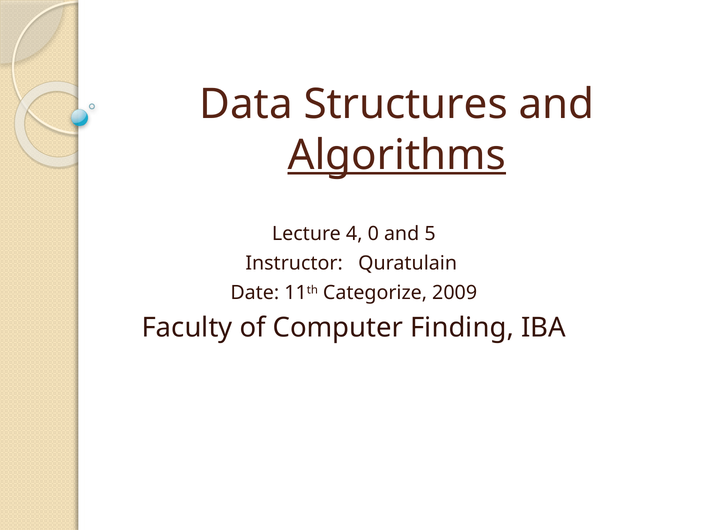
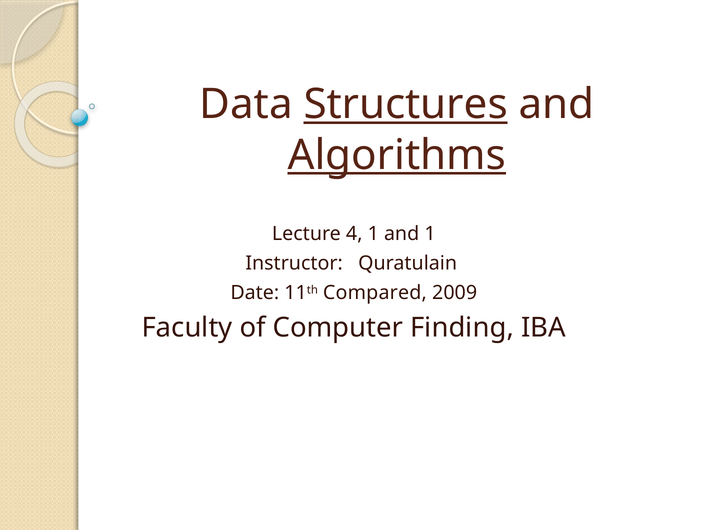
Structures underline: none -> present (406, 105)
4 0: 0 -> 1 (373, 234)
and 5: 5 -> 1 (430, 234)
Categorize: Categorize -> Compared (375, 293)
